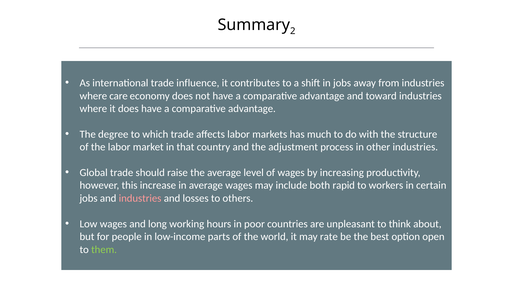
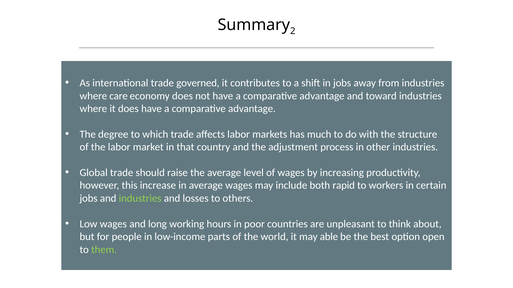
influence: influence -> governed (198, 83)
industries colour: pink -> light green (140, 199)
rate: rate -> able (329, 237)
